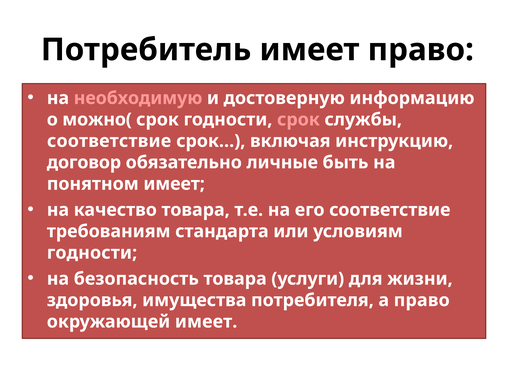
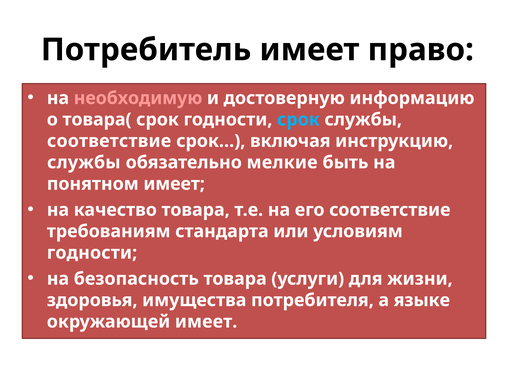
можно(: можно( -> товара( (97, 120)
срок colour: pink -> light blue (298, 120)
договор: договор -> службы (84, 163)
личные: личные -> мелкие (282, 163)
а право: право -> языке (422, 300)
